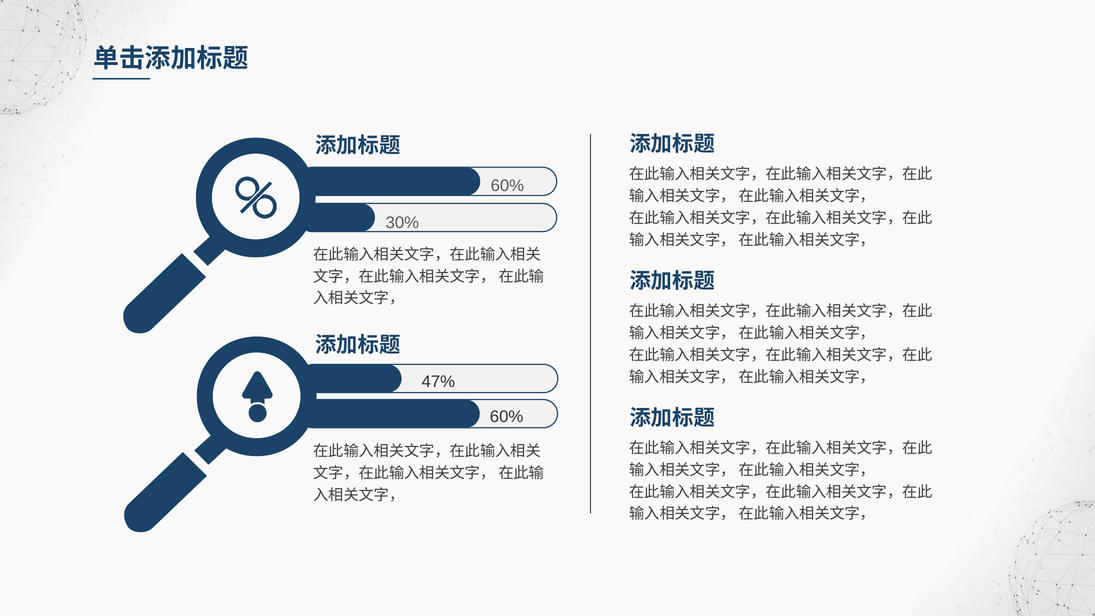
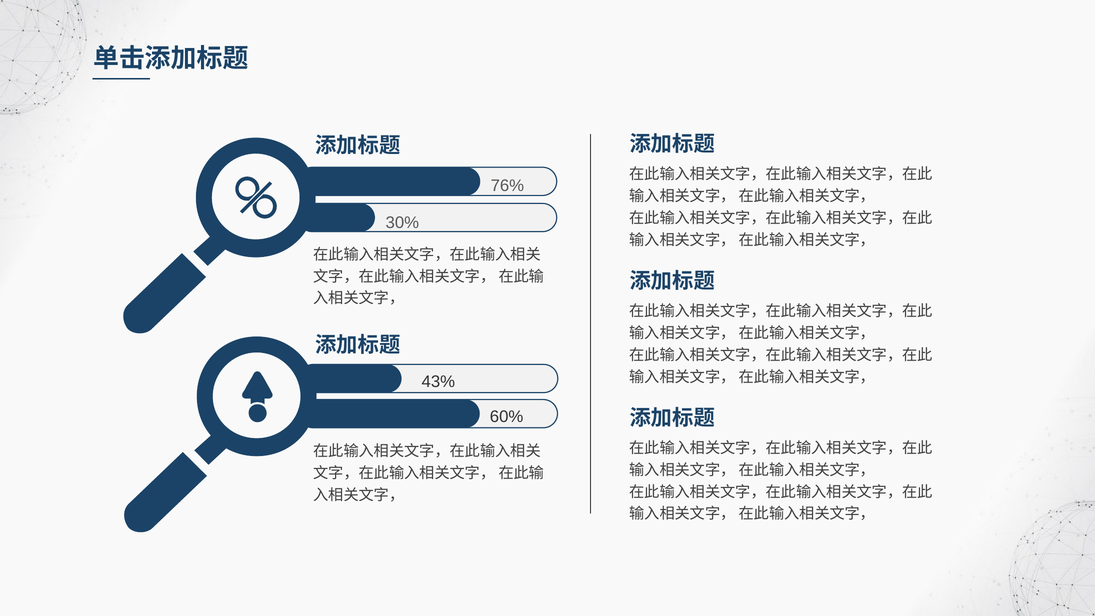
60%: 60% -> 76% (507, 186)
47%: 47% -> 43% (438, 382)
